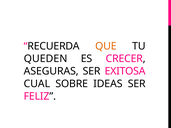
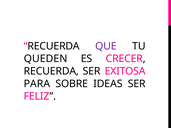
QUE colour: orange -> purple (106, 46)
ASEGURAS: ASEGURAS -> RECUERDA (51, 71)
CUAL: CUAL -> PARA (37, 84)
